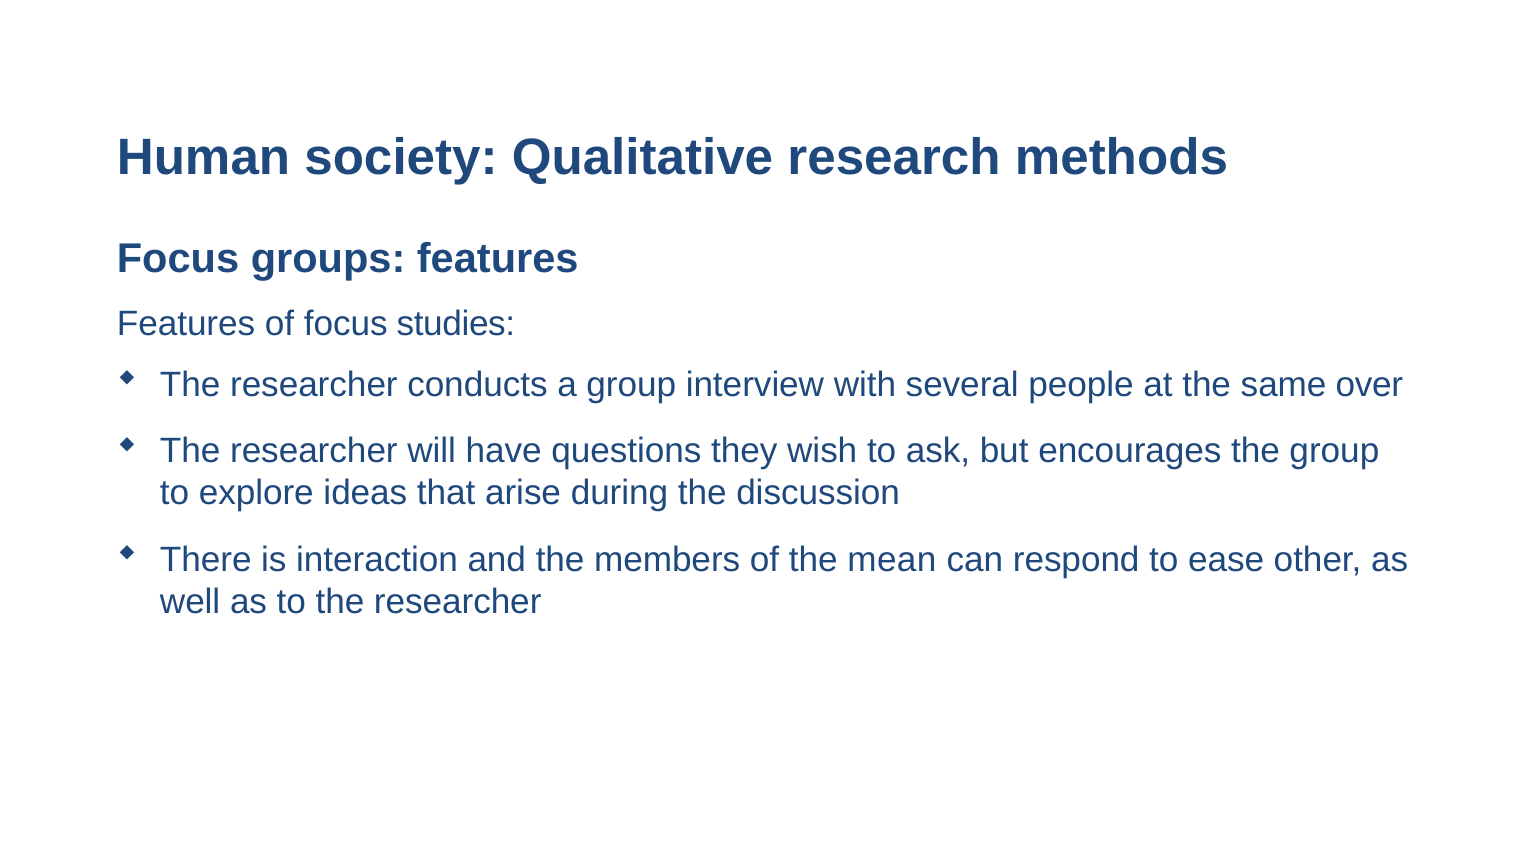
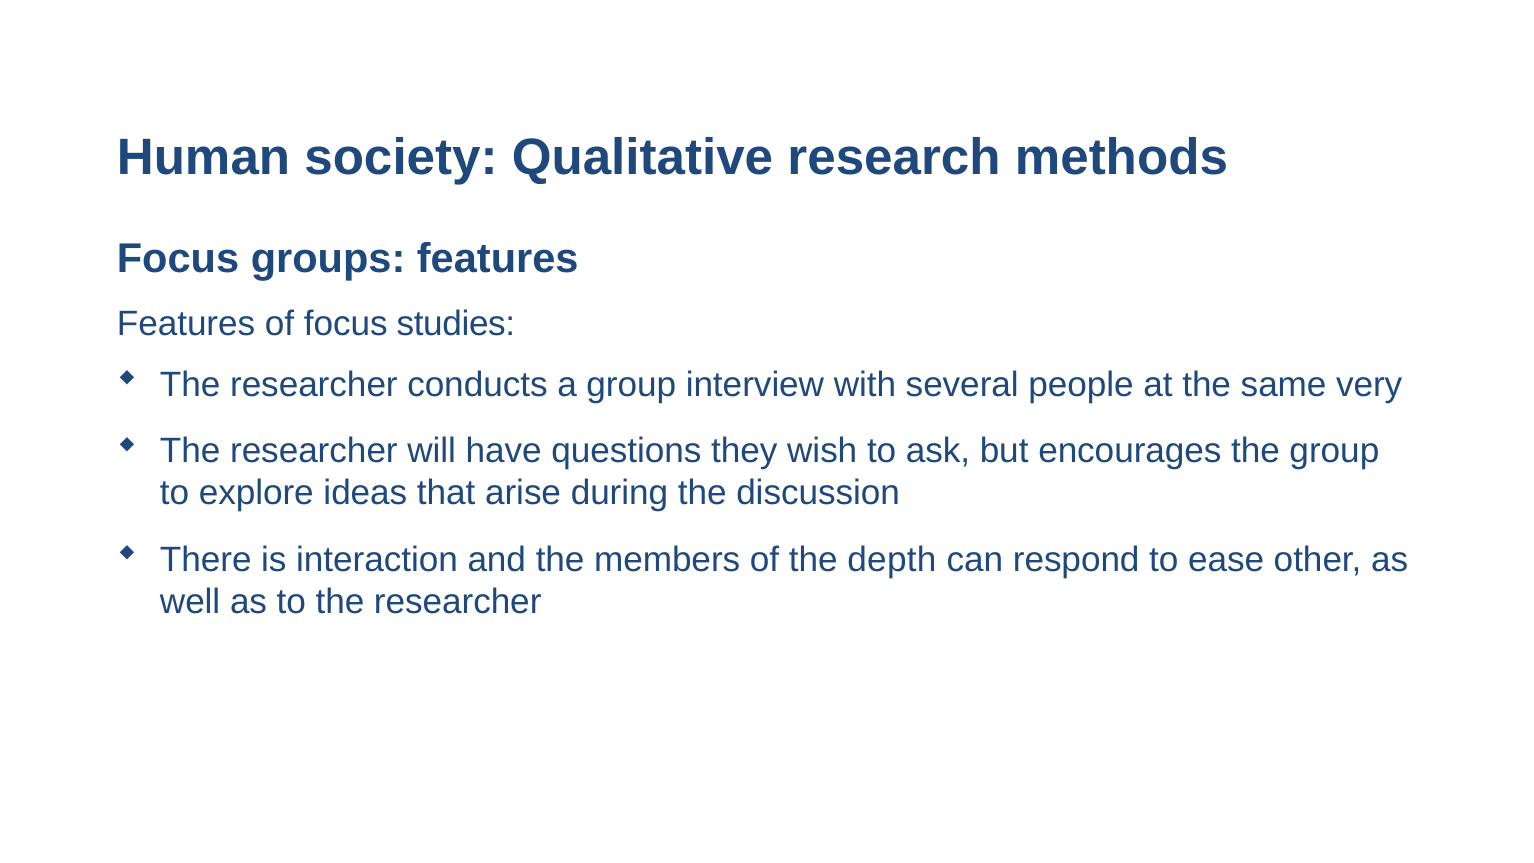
over: over -> very (1369, 385)
mean: mean -> depth (892, 559)
